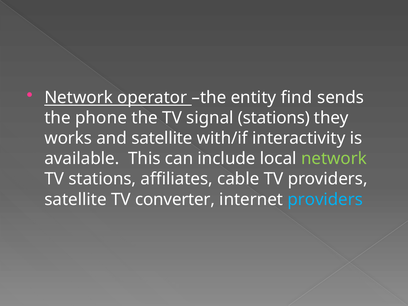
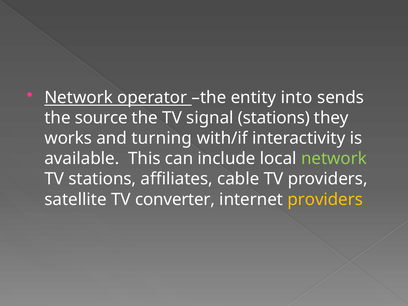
find: find -> into (297, 97)
phone: phone -> source (101, 118)
and satellite: satellite -> turning (162, 138)
providers colour: light blue -> yellow (325, 199)
